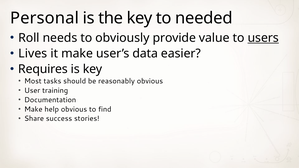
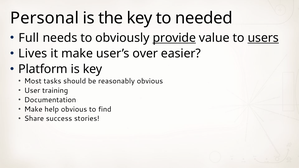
Roll: Roll -> Full (29, 38)
provide underline: none -> present (174, 38)
data: data -> over (145, 54)
Requires: Requires -> Platform (43, 69)
